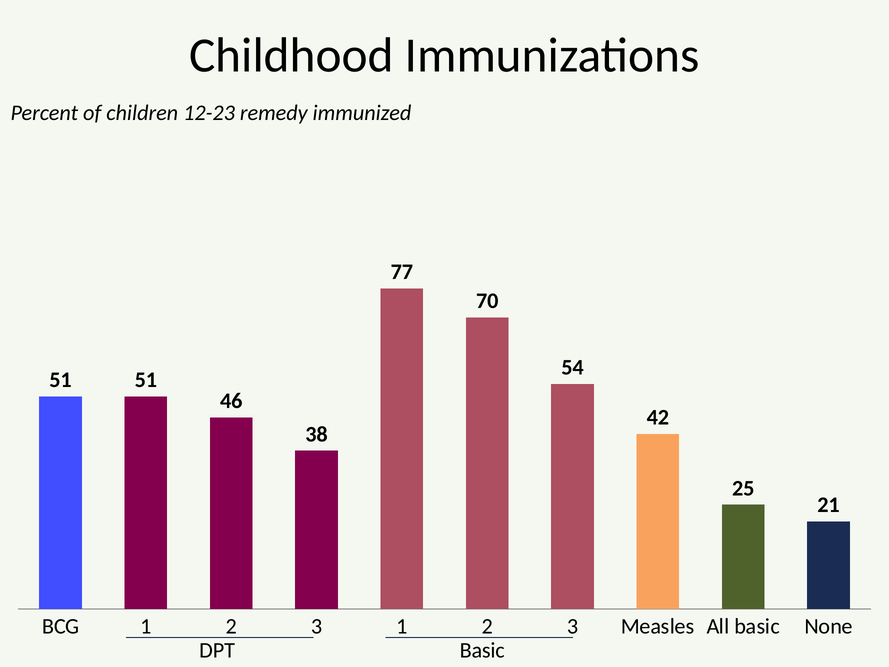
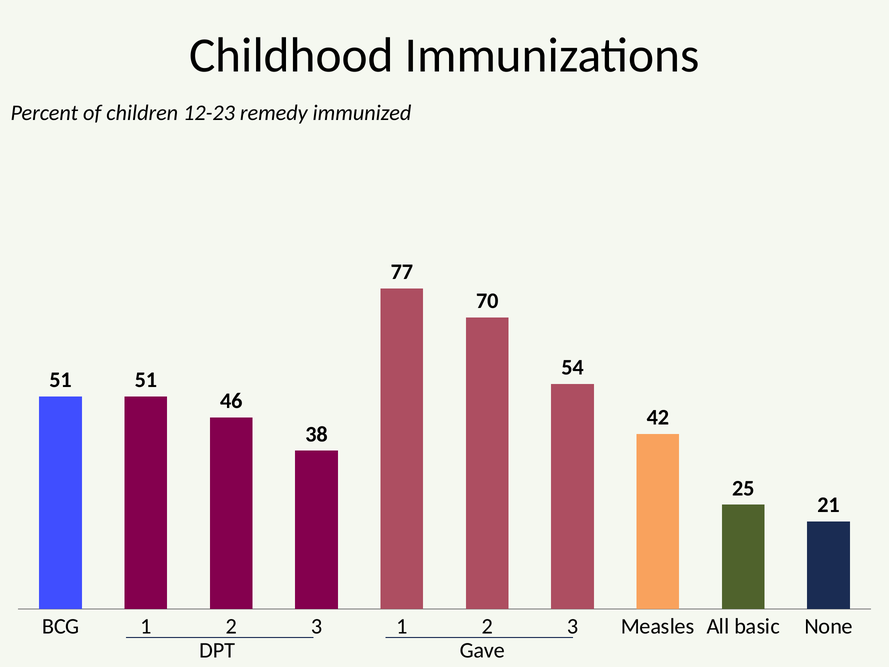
DPT Basic: Basic -> Gave (482, 650)
